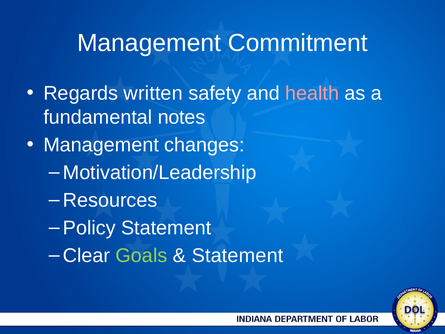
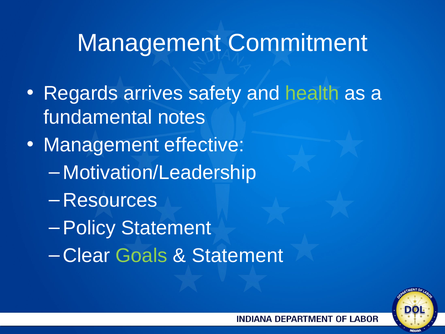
written: written -> arrives (153, 93)
health colour: pink -> light green (312, 93)
changes: changes -> effective (204, 145)
